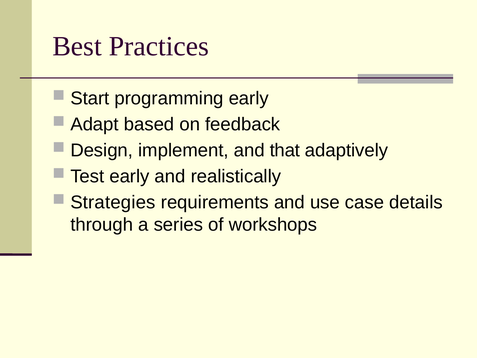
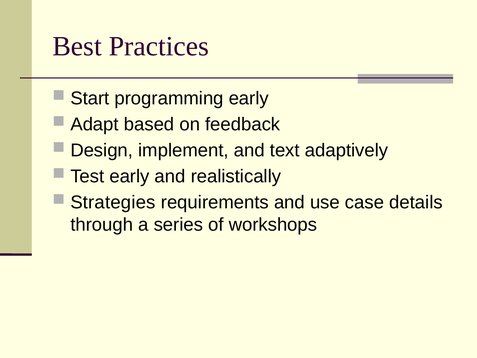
that: that -> text (285, 150)
